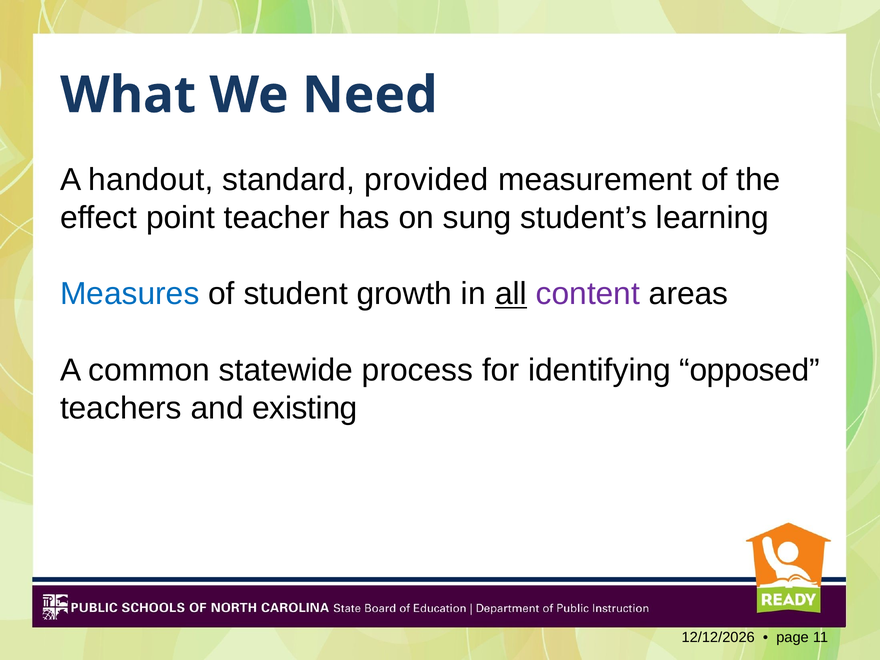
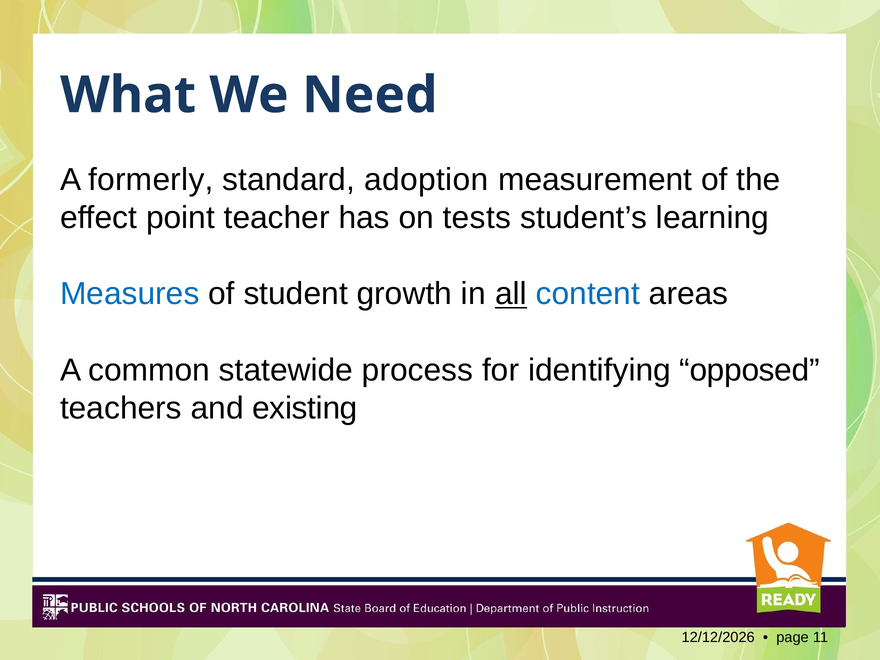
handout: handout -> formerly (151, 180)
provided: provided -> adoption (426, 180)
sung: sung -> tests (477, 218)
content colour: purple -> blue (588, 294)
